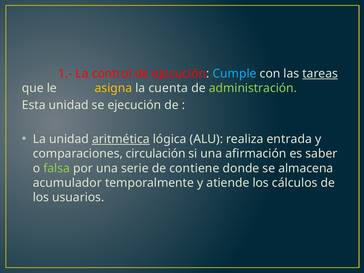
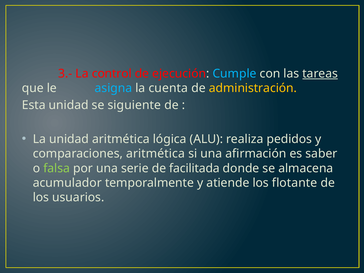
1.-: 1.- -> 3.- (65, 74)
asigna colour: yellow -> light blue (113, 88)
administración colour: light green -> yellow (253, 88)
se ejecución: ejecución -> siguiente (134, 105)
aritmética underline: present -> none (121, 139)
entrada: entrada -> pedidos (289, 139)
comparaciones circulación: circulación -> aritmética (156, 154)
contiene: contiene -> facilitada (194, 168)
cálculos: cálculos -> flotante (295, 183)
